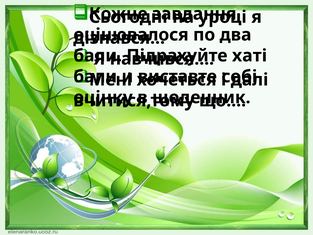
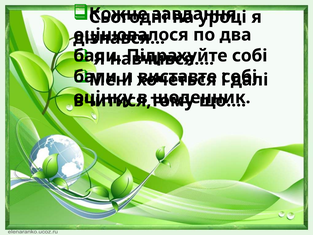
хаті: хаті -> собі (250, 56)
